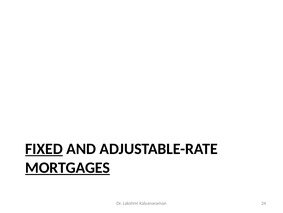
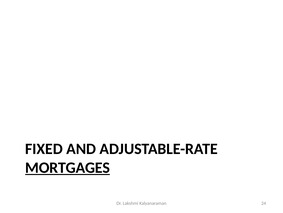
FIXED underline: present -> none (44, 148)
